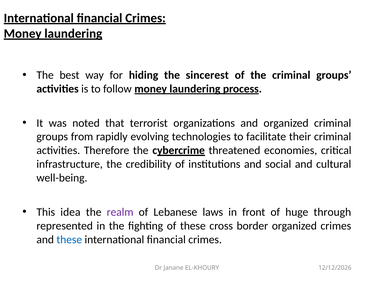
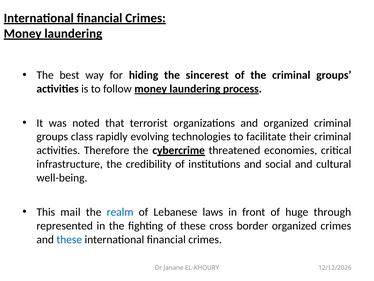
from: from -> class (82, 136)
idea: idea -> mail (70, 212)
realm colour: purple -> blue (120, 212)
